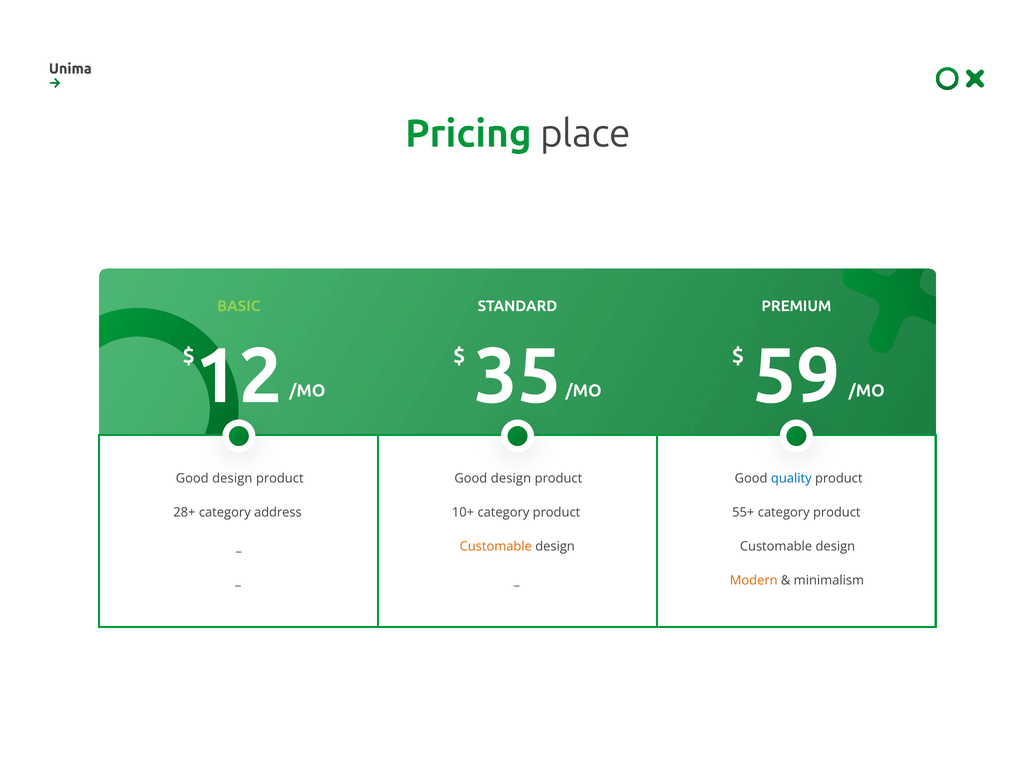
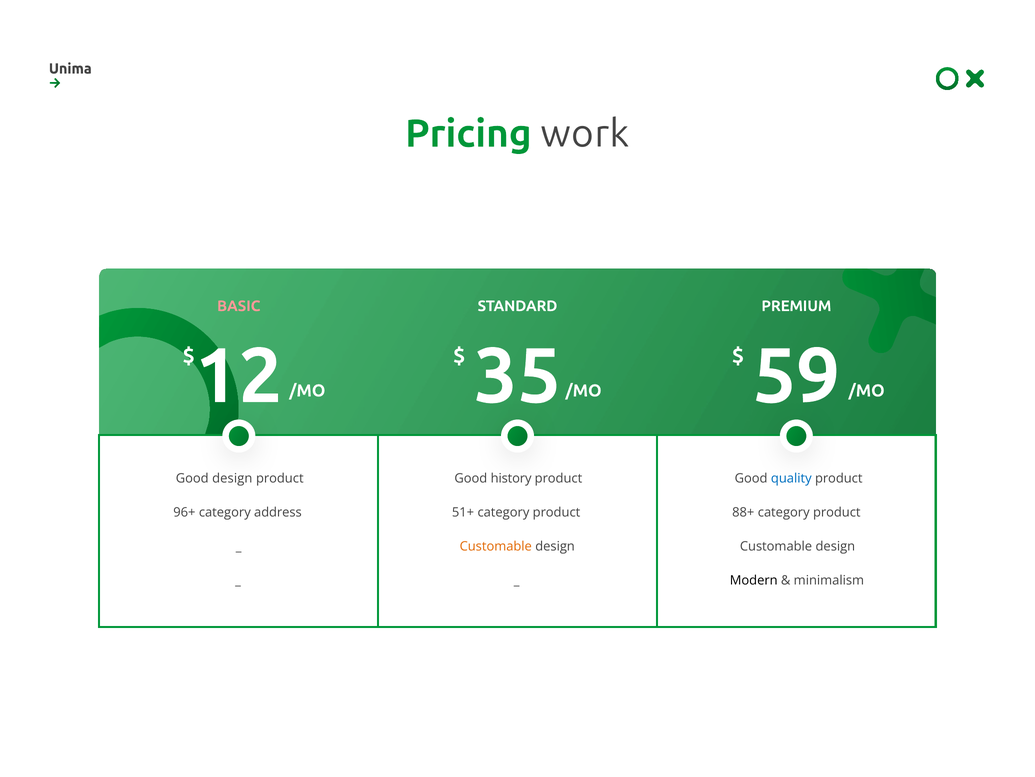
place: place -> work (585, 134)
BASIC colour: light green -> pink (239, 306)
design: design -> history (511, 478)
28+: 28+ -> 96+ (184, 512)
10+: 10+ -> 51+ (463, 512)
55+: 55+ -> 88+ (743, 512)
Modern colour: orange -> black (754, 580)
